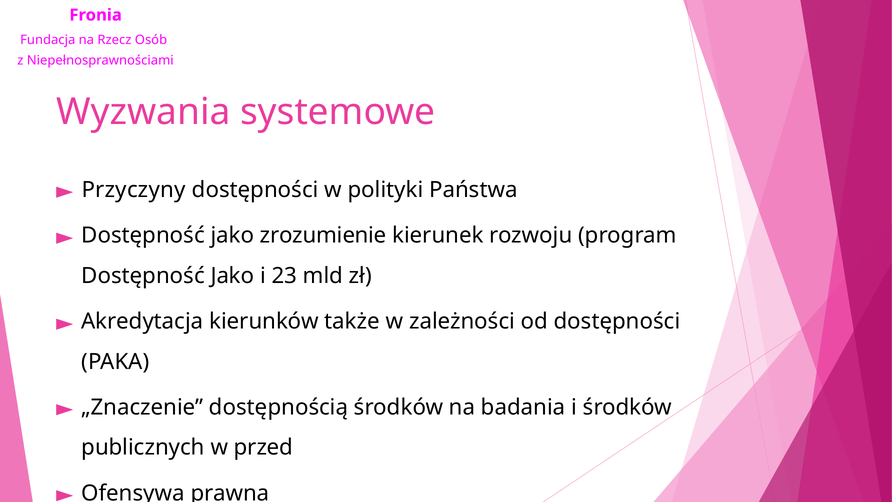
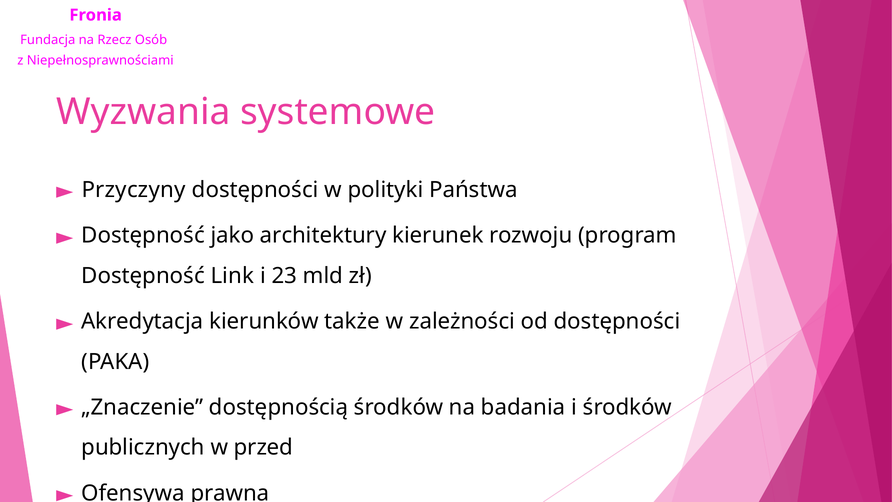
zrozumienie: zrozumienie -> architektury (323, 235)
Jako: Jako -> Link (232, 276)
